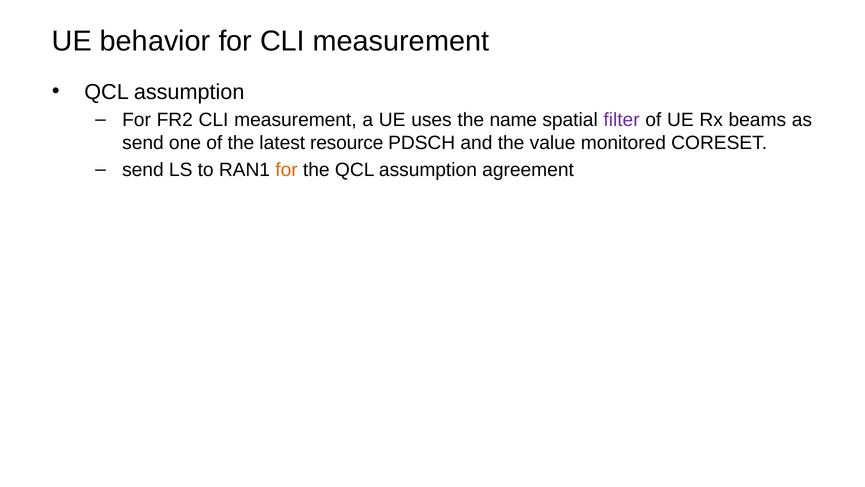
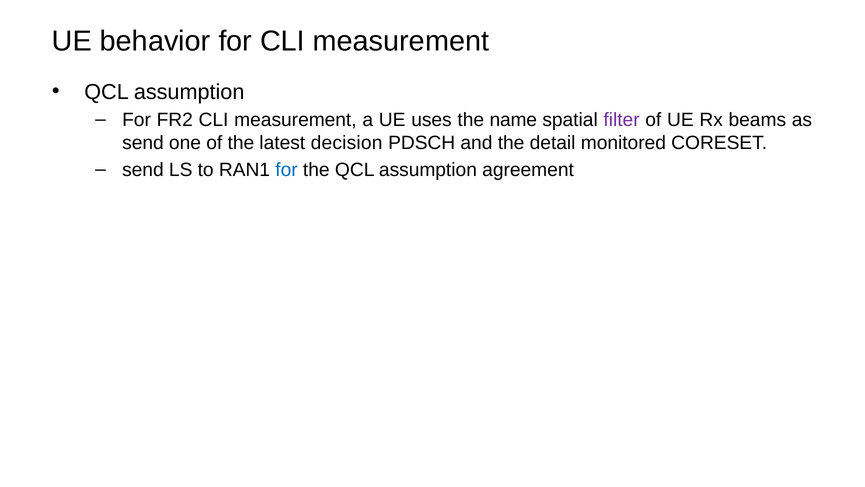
resource: resource -> decision (347, 143)
value: value -> detail (553, 143)
for colour: orange -> blue (287, 170)
